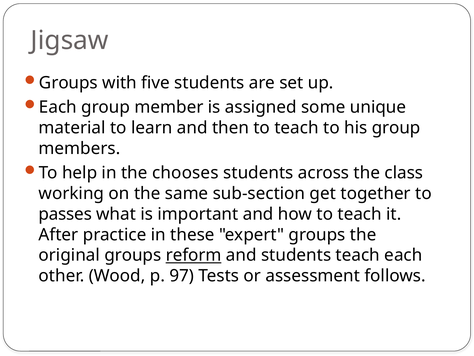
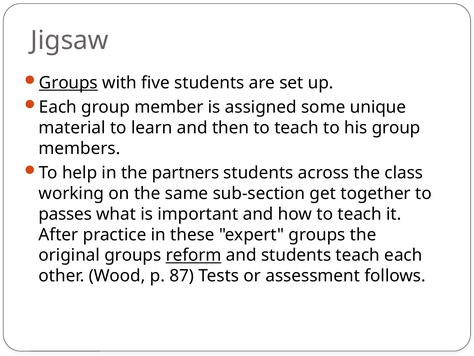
Groups underline: none -> present (68, 83)
chooses: chooses -> partners (186, 173)
97: 97 -> 87 (182, 276)
